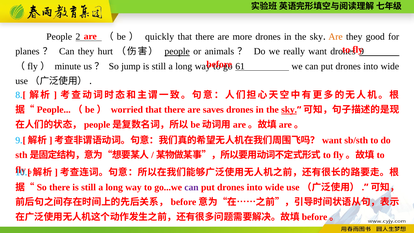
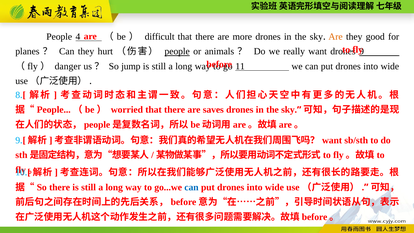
2: 2 -> 4 (78, 37)
quickly: quickly -> difficult (160, 37)
minute: minute -> danger (68, 66)
61: 61 -> 11 (240, 66)
sky underline: present -> none (289, 110)
can colour: purple -> blue (191, 187)
